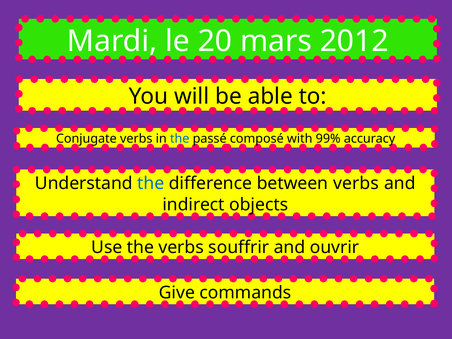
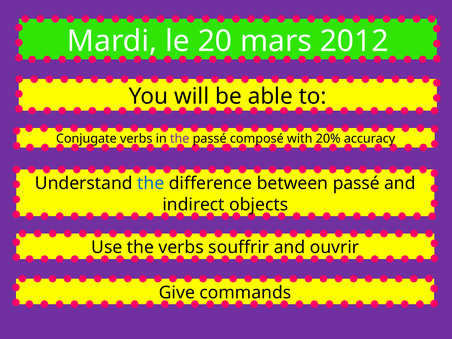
the colour: blue -> purple (180, 139)
99%: 99% -> 20% (328, 139)
between verbs: verbs -> passé (356, 183)
